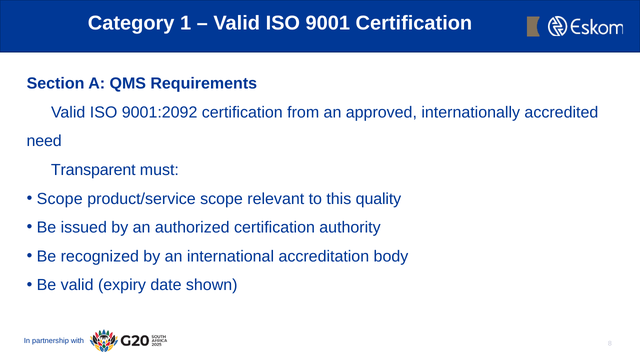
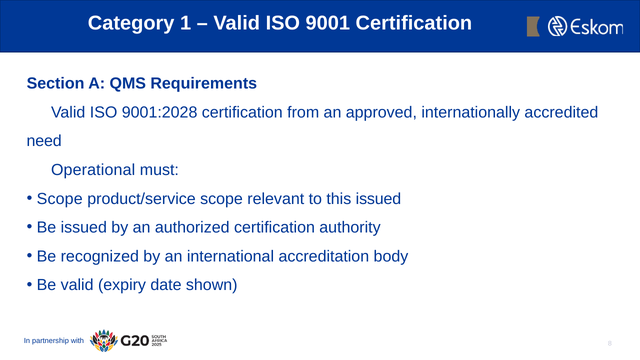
9001:2092: 9001:2092 -> 9001:2028 (160, 112)
Transparent: Transparent -> Operational (93, 170)
this quality: quality -> issued (378, 199)
